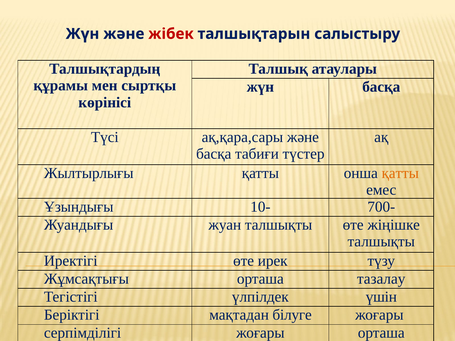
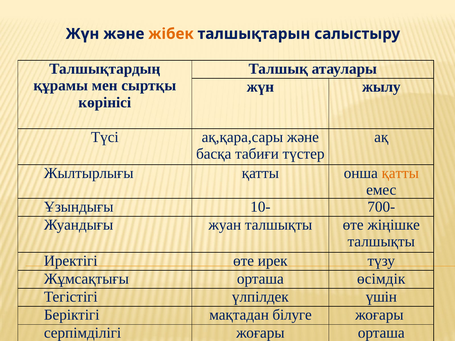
жібек colour: red -> orange (171, 34)
жүн басқа: басқа -> жылу (381, 87)
тазалау: тазалау -> өсімдік (381, 279)
